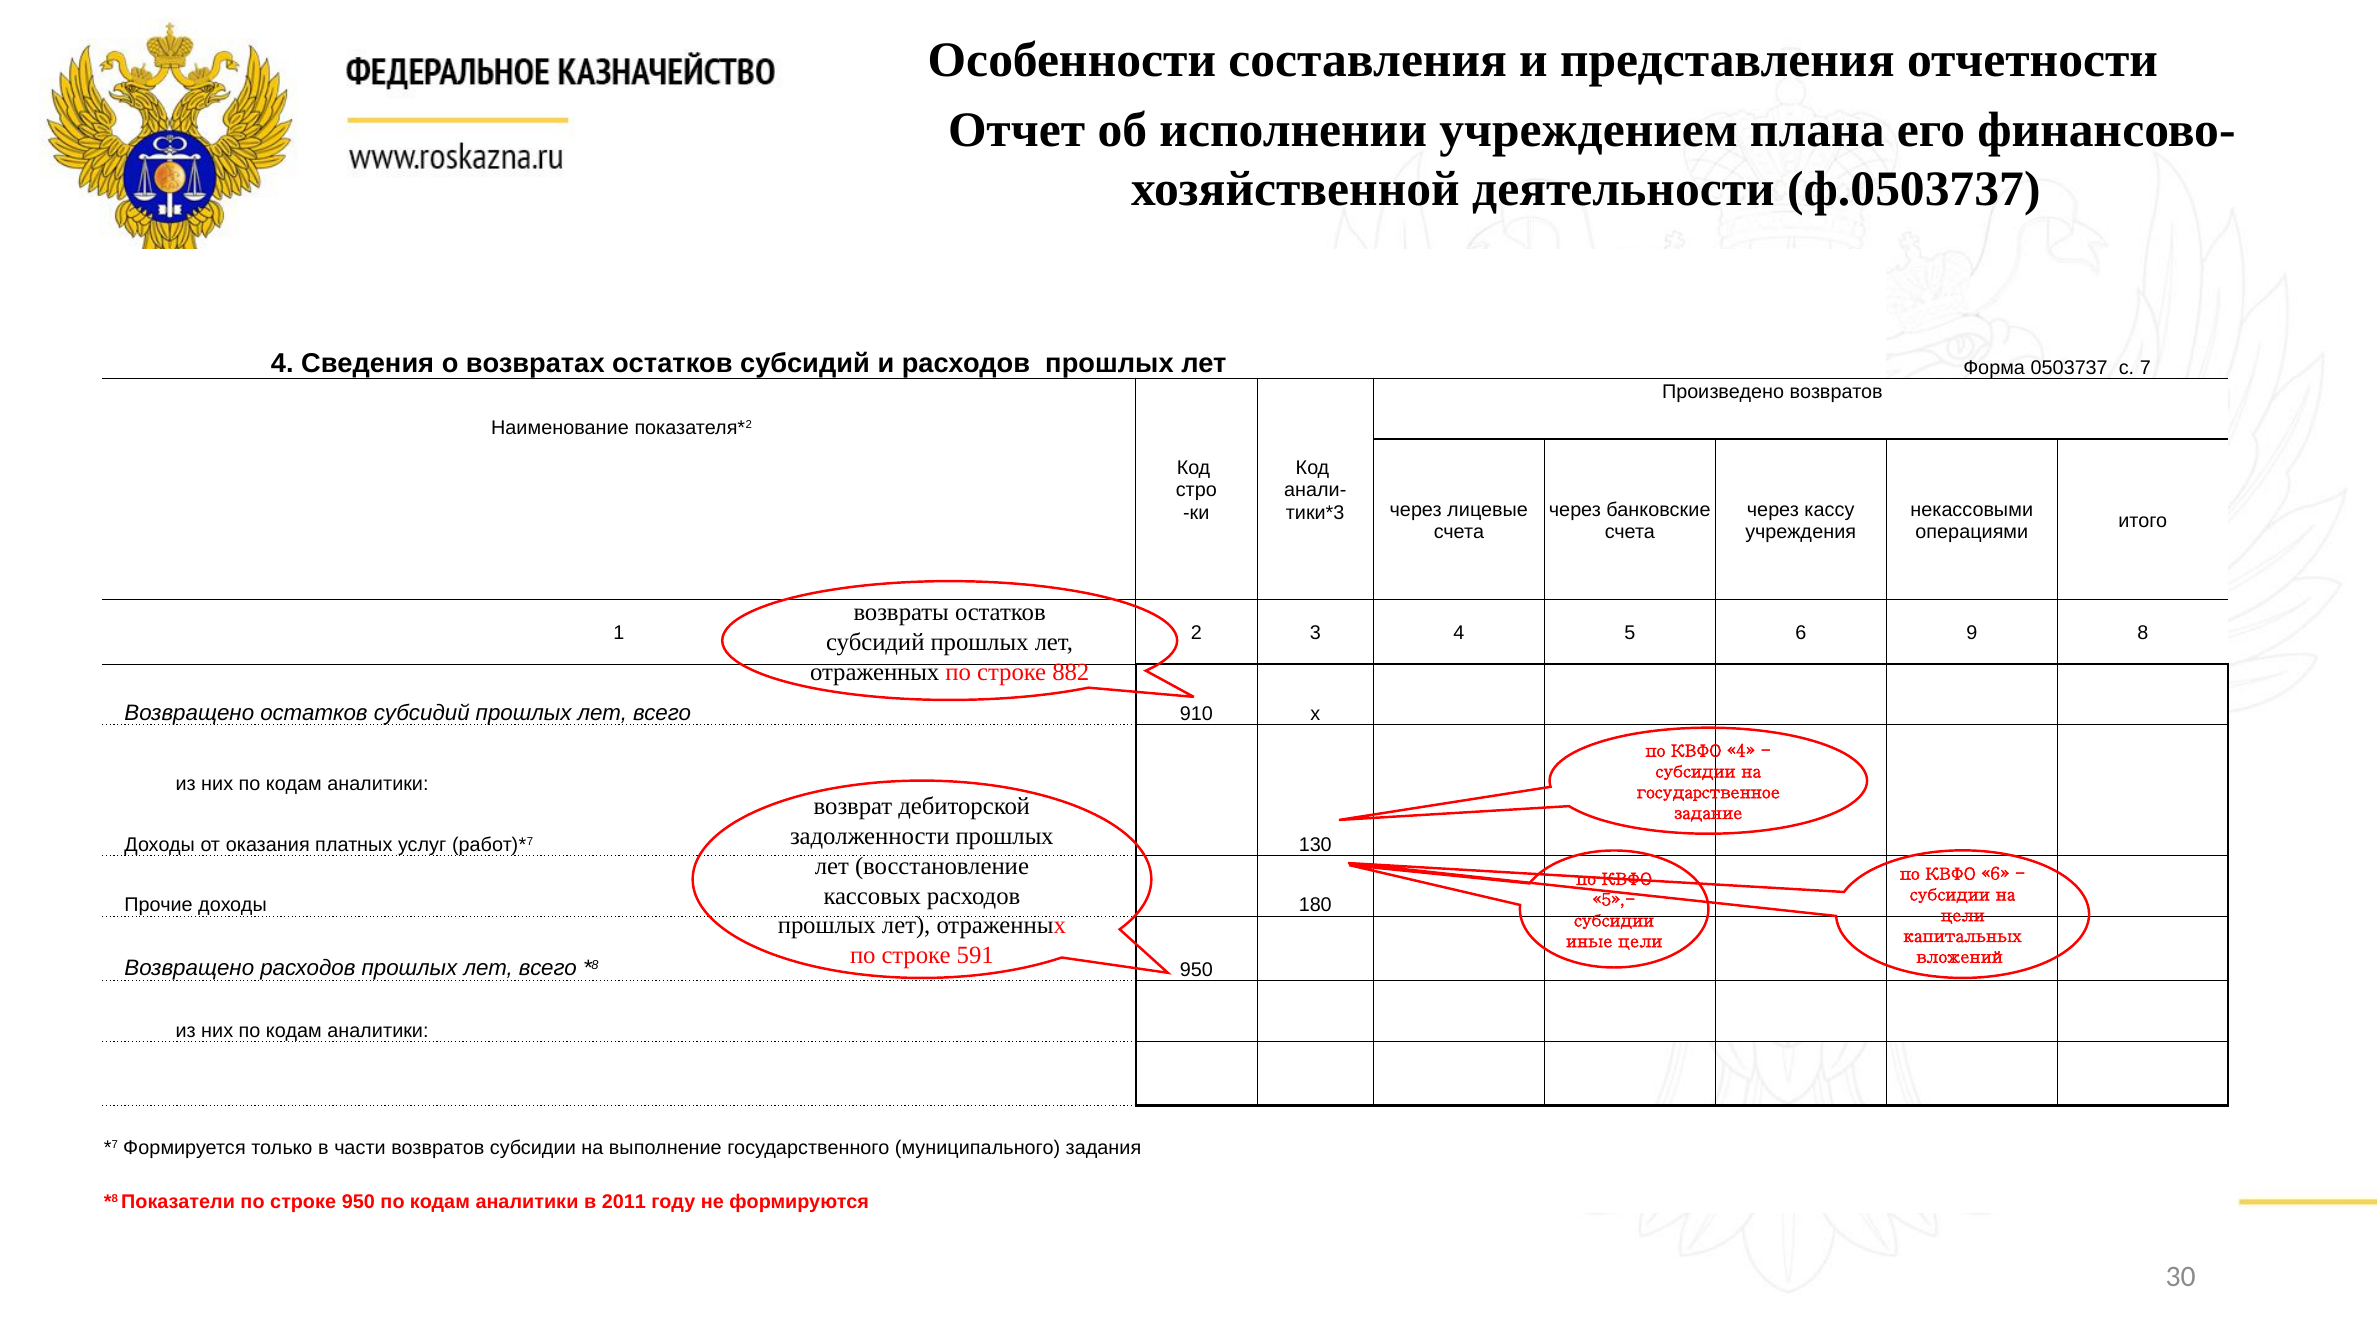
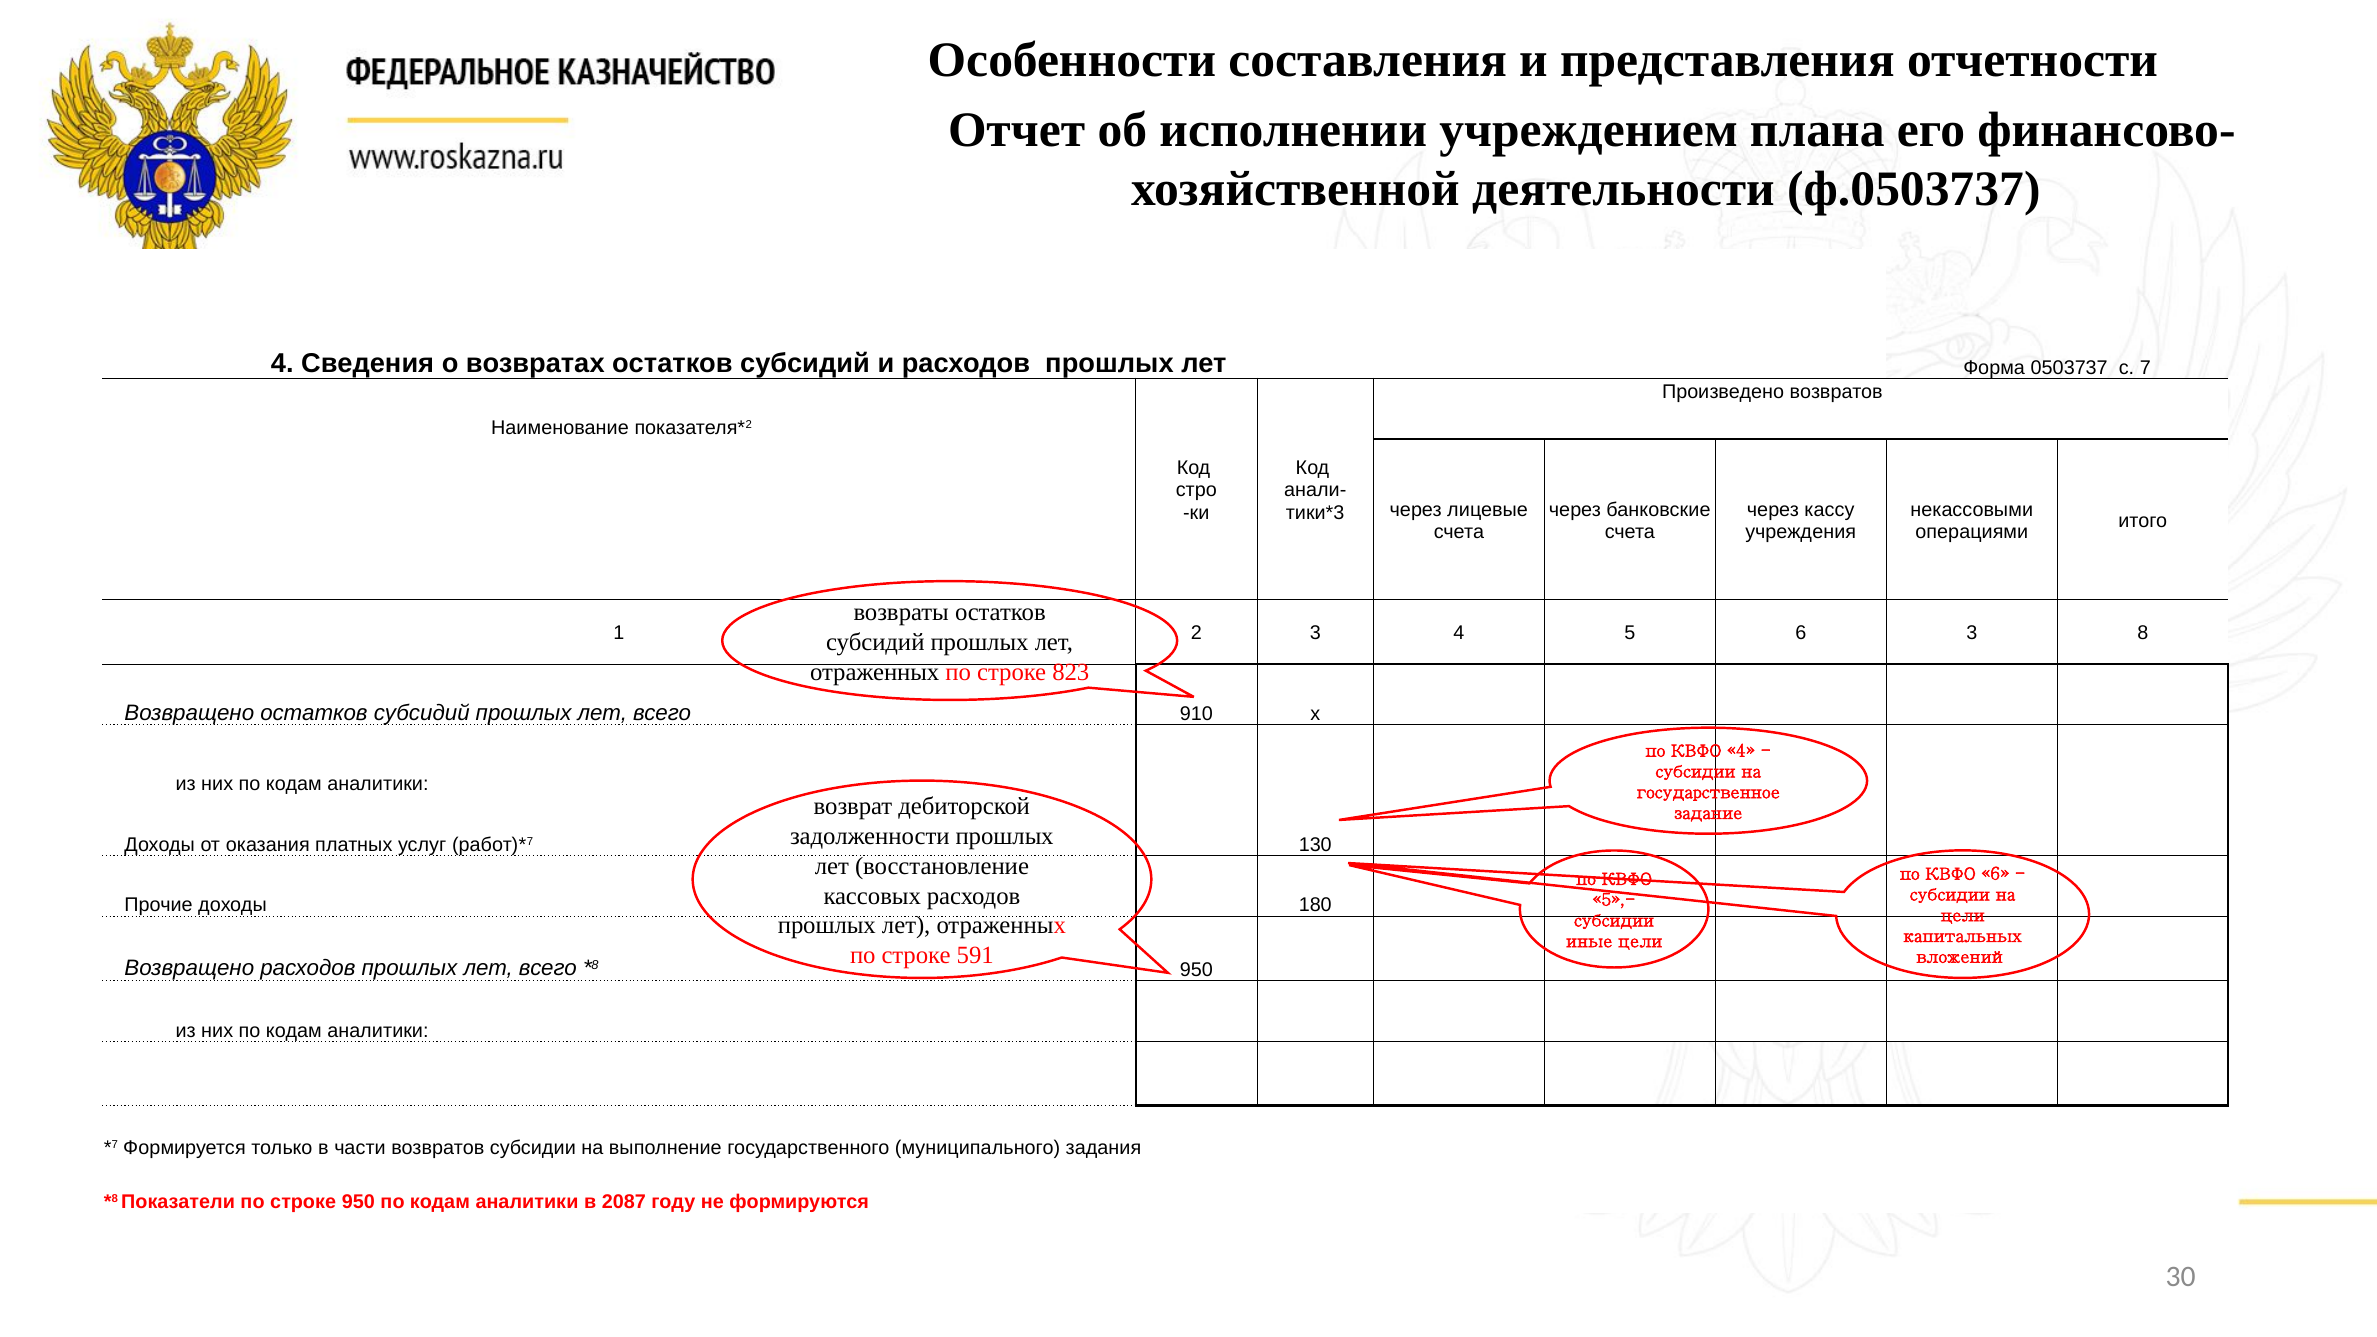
6 9: 9 -> 3 (1972, 633)
882: 882 -> 823 (1071, 672)
2011: 2011 -> 2087 (624, 1202)
